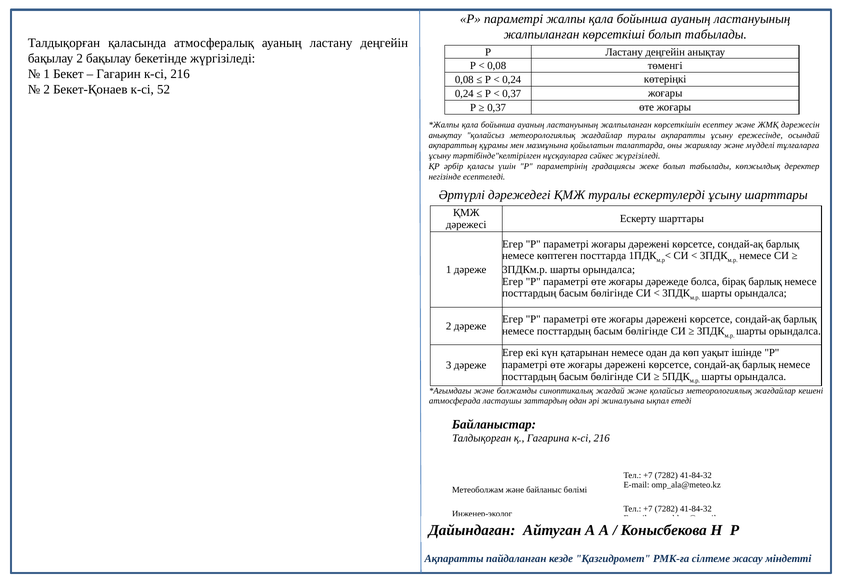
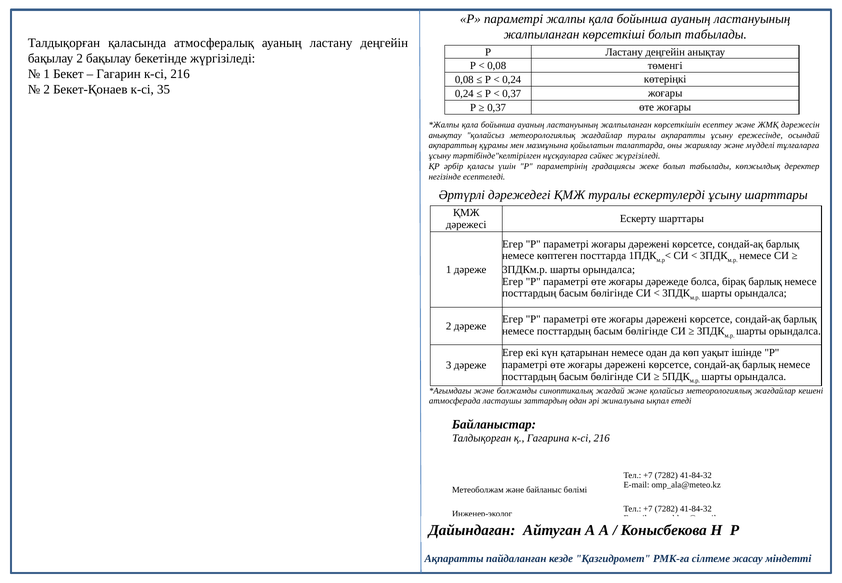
52: 52 -> 35 (164, 89)
